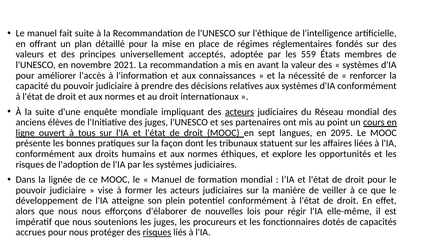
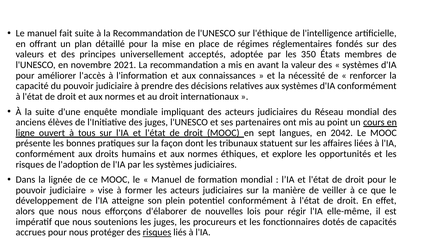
559: 559 -> 350 (308, 54)
acteurs underline: present -> none (240, 112)
2095: 2095 -> 2042 (342, 133)
